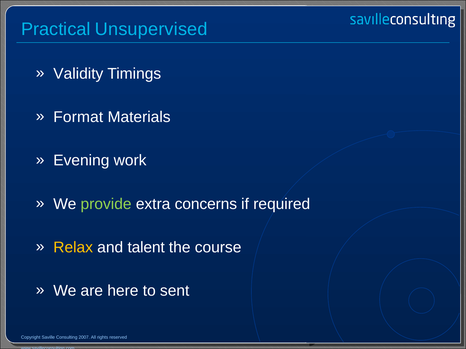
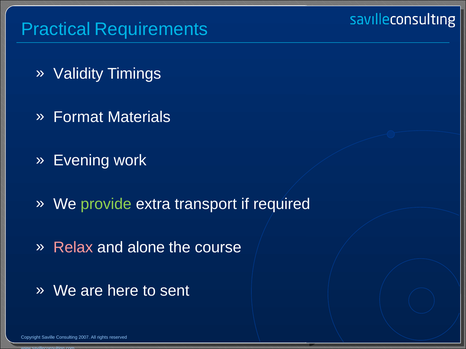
Unsupervised: Unsupervised -> Requirements (151, 29)
concerns: concerns -> transport (206, 204)
Relax colour: yellow -> pink (73, 248)
talent: talent -> alone (146, 248)
